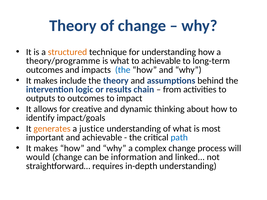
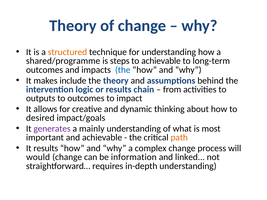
theory/programme: theory/programme -> shared/programme (63, 61)
is what: what -> steps (120, 61)
identify: identify -> desired (40, 118)
generates colour: orange -> purple (52, 129)
justice: justice -> mainly (92, 129)
path colour: blue -> orange (179, 138)
makes: makes -> results (46, 148)
